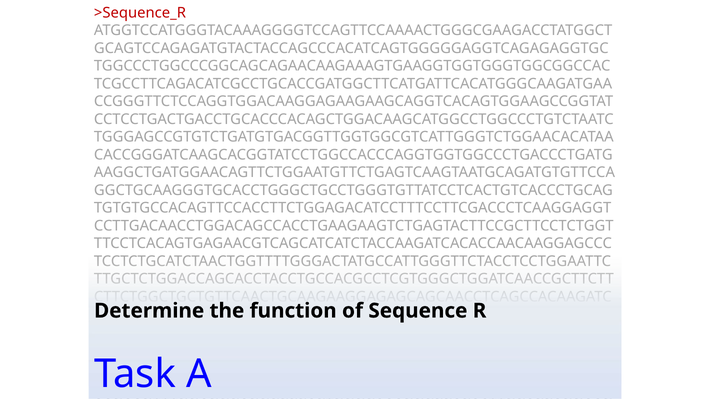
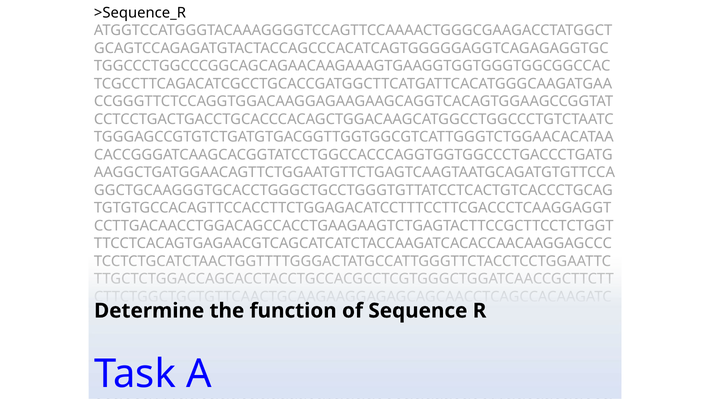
>Sequence_R colour: red -> black (140, 13)
